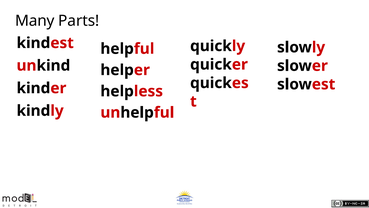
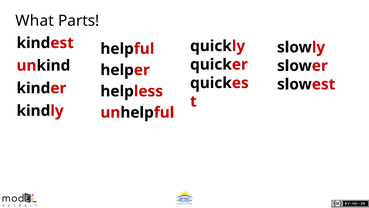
Many: Many -> What (35, 21)
